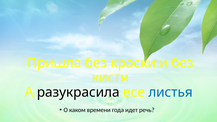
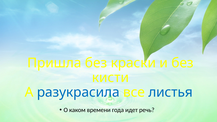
разукрасила colour: black -> blue (78, 92)
